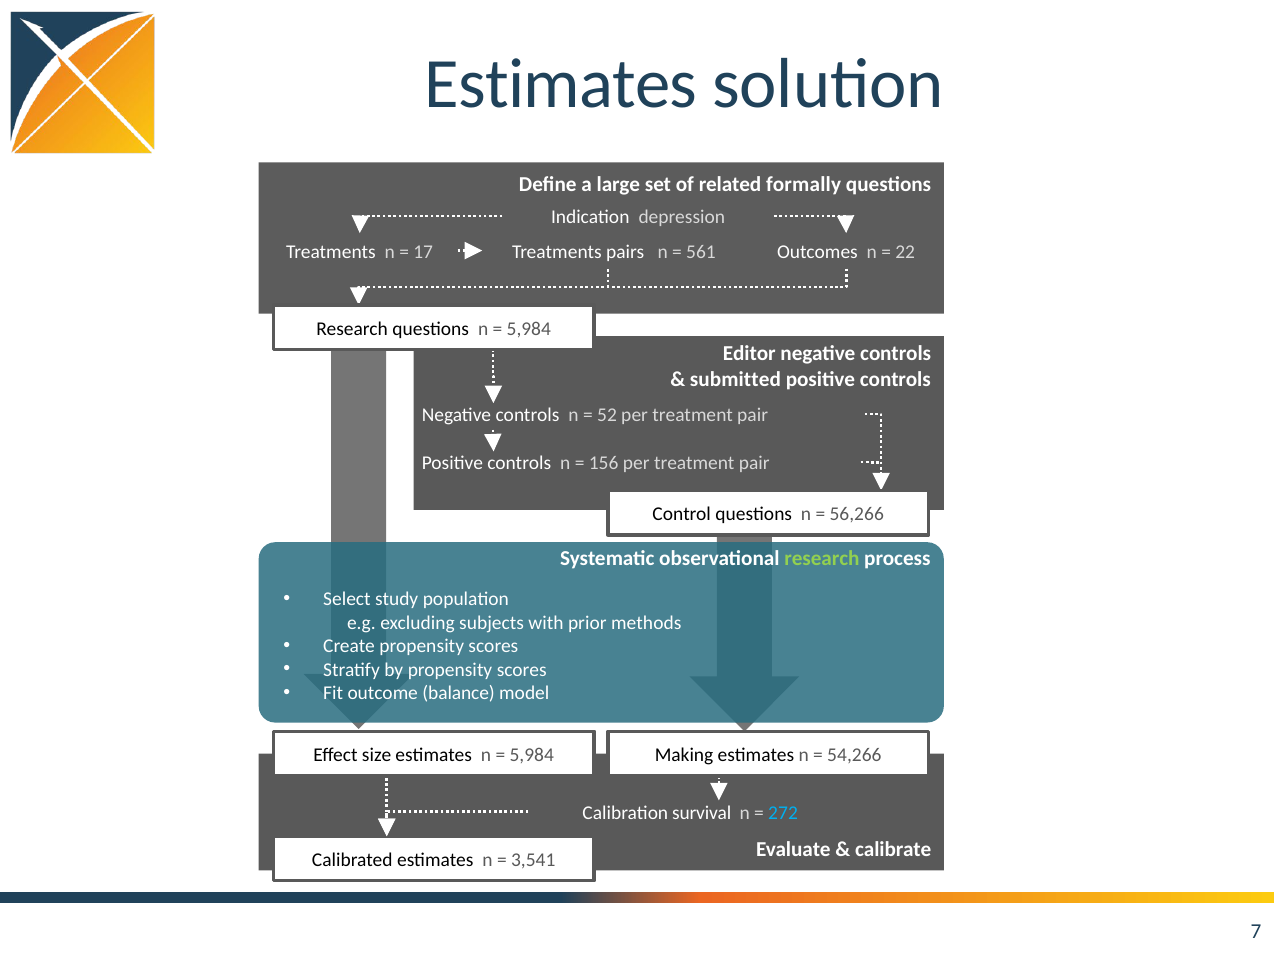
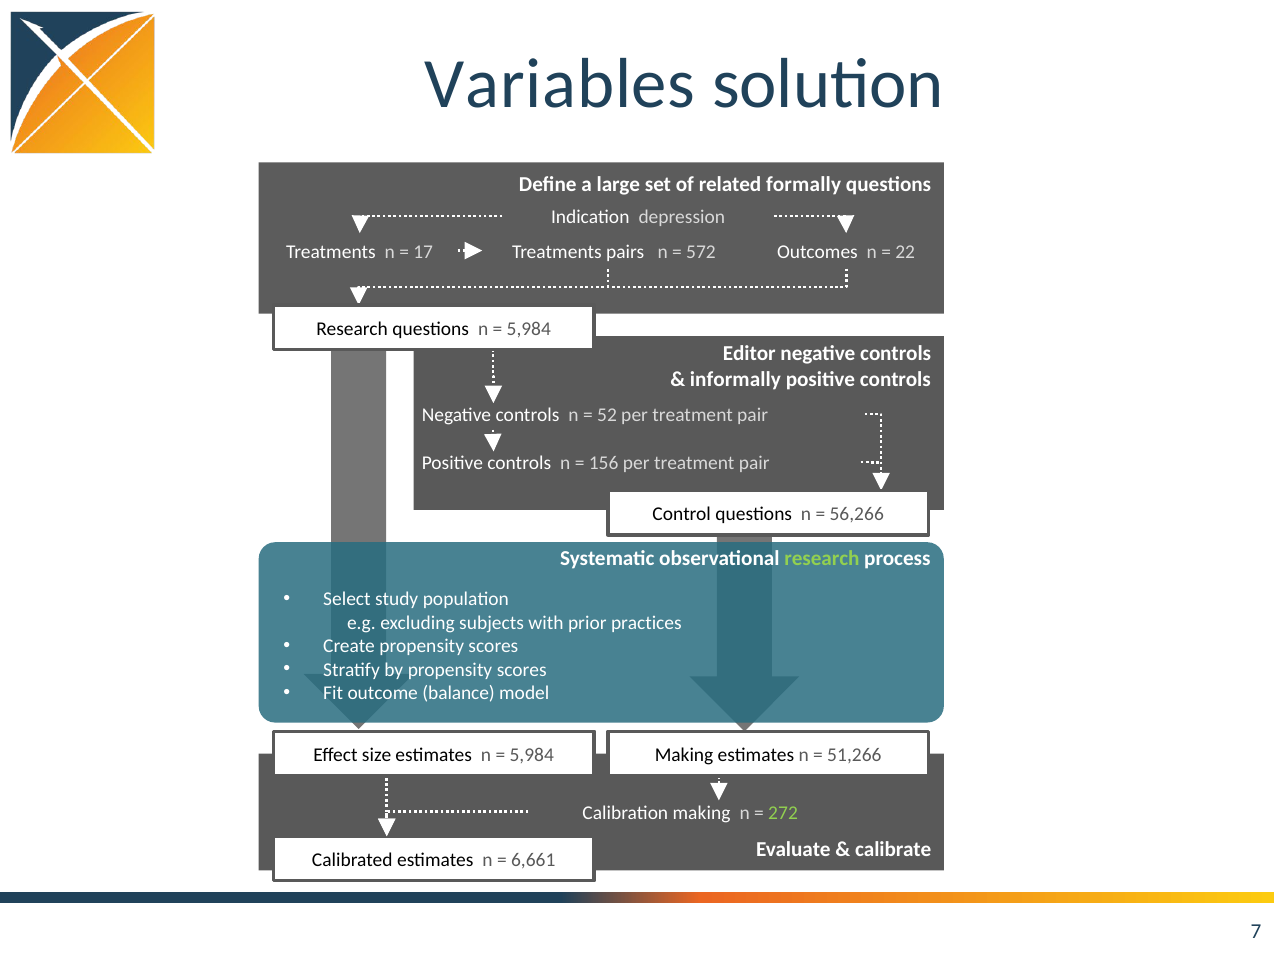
Estimates: Estimates -> Variables (560, 85)
561: 561 -> 572 (701, 252)
submitted: submitted -> informally (735, 379)
methods: methods -> practices (646, 623)
54,266: 54,266 -> 51,266 (854, 755)
Calibration survival: survival -> making (702, 812)
272 colour: light blue -> light green (783, 812)
3,541: 3,541 -> 6,661 (533, 859)
